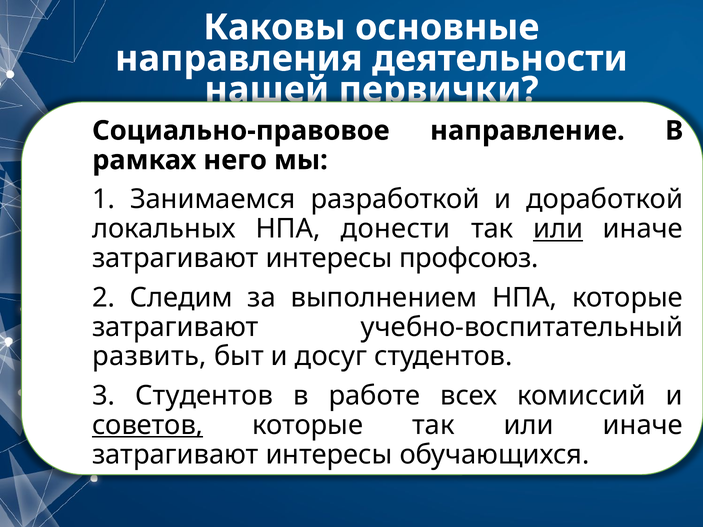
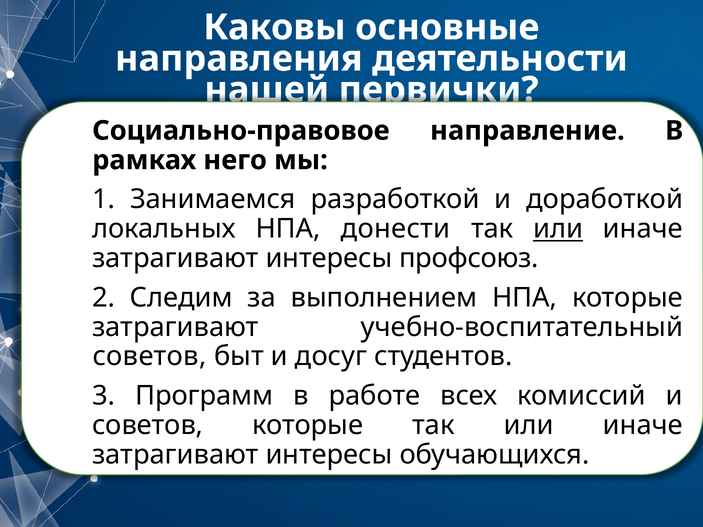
развить: развить -> советов (149, 357)
3 Студентов: Студентов -> Программ (204, 396)
советов underline: present -> none (148, 425)
